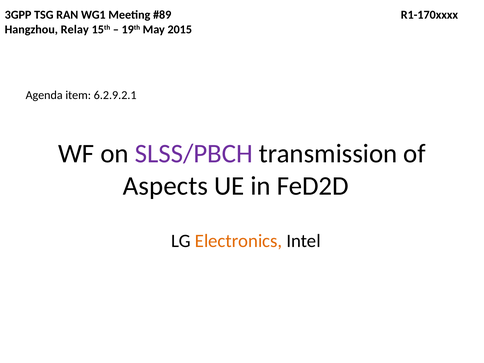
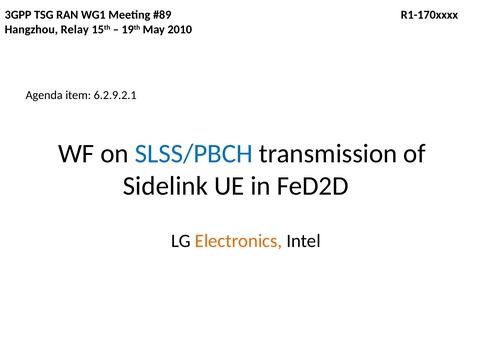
2015: 2015 -> 2010 (180, 29)
SLSS/PBCH colour: purple -> blue (194, 154)
Aspects: Aspects -> Sidelink (165, 186)
